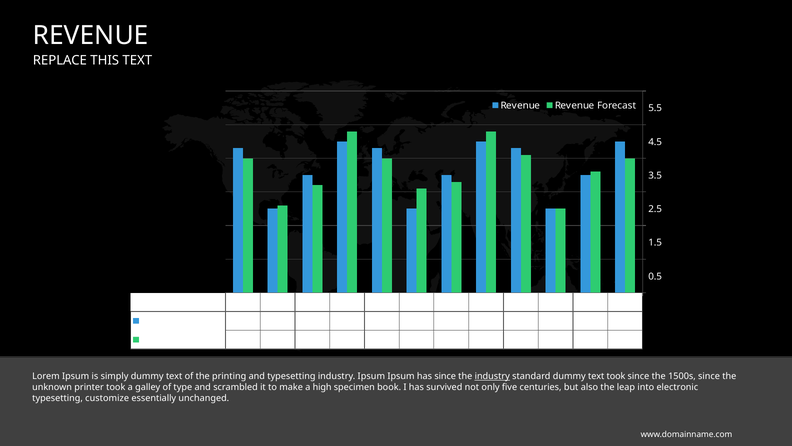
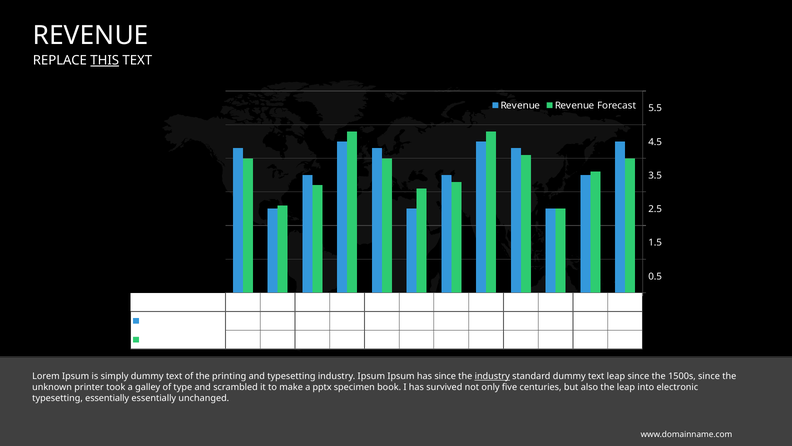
THIS underline: none -> present (105, 60)
text took: took -> leap (616, 376)
high: high -> pptx (322, 387)
typesetting customize: customize -> essentially (107, 398)
